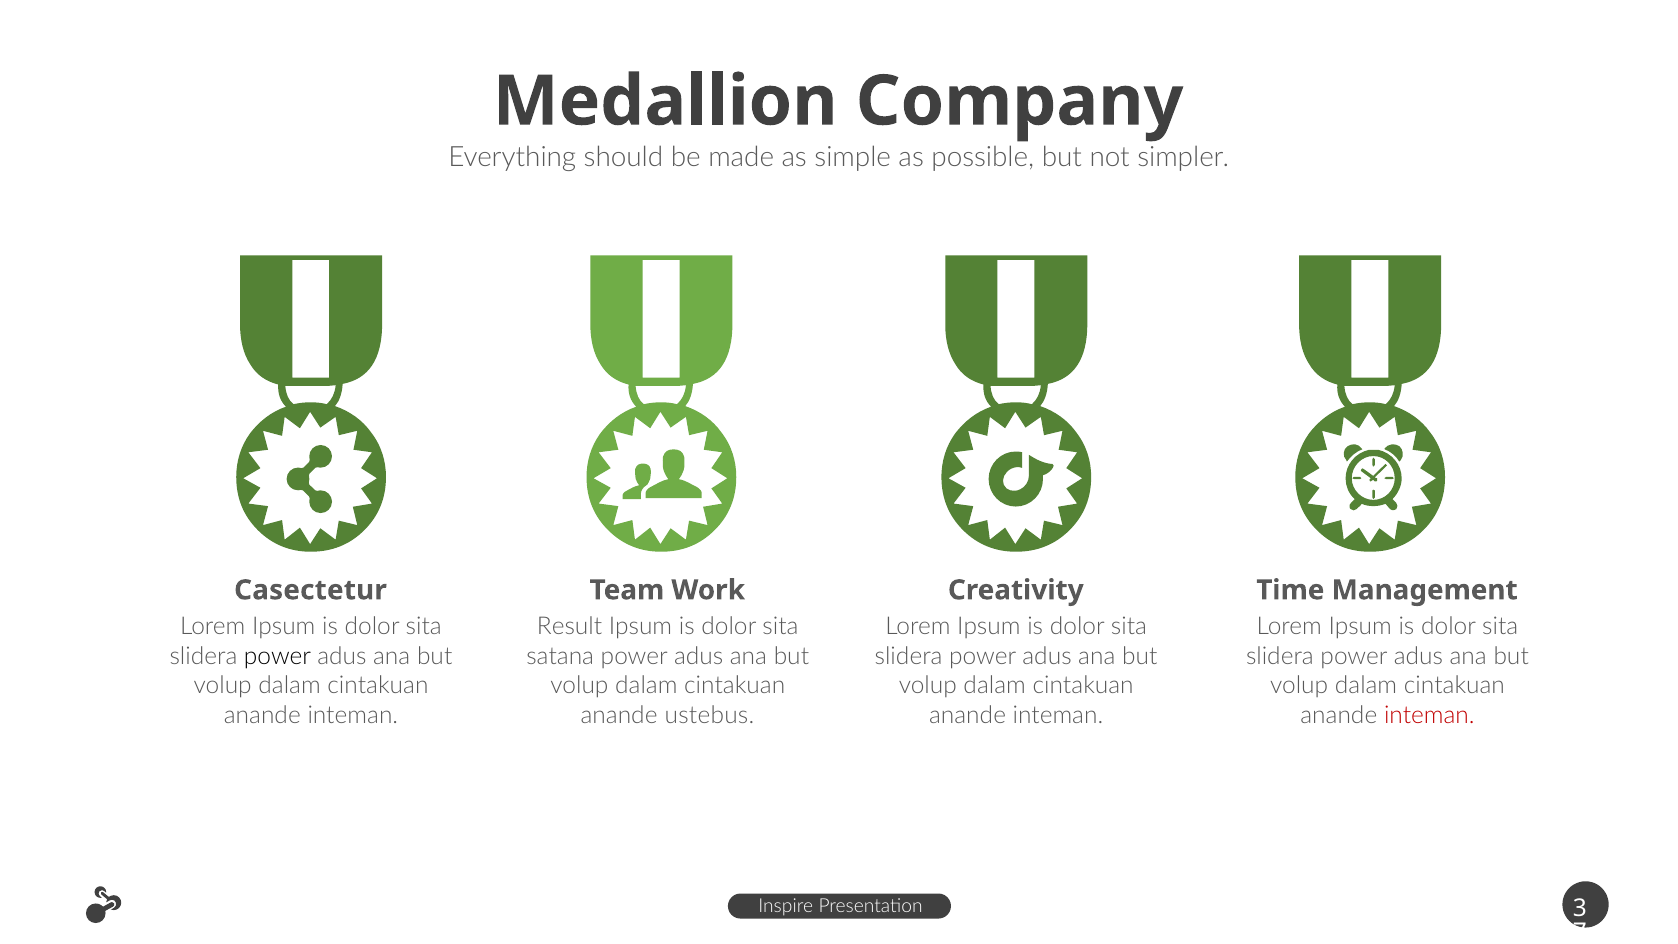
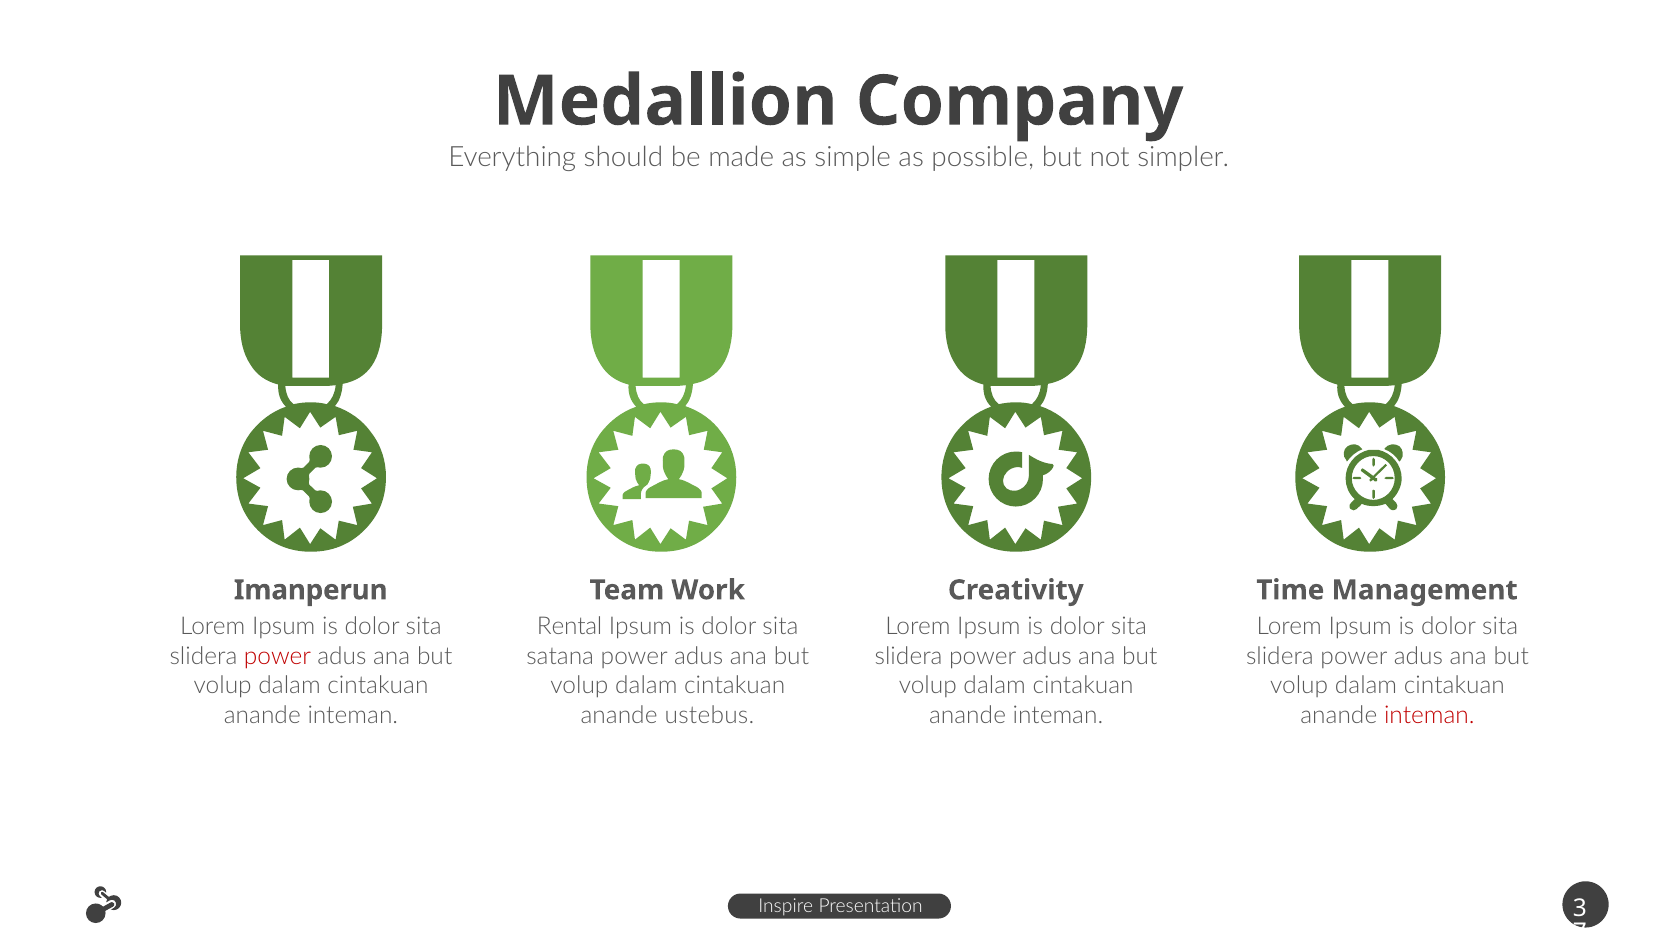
Casectetur: Casectetur -> Imanperun (311, 590)
Result: Result -> Rental (570, 627)
power colour: black -> red (278, 656)
